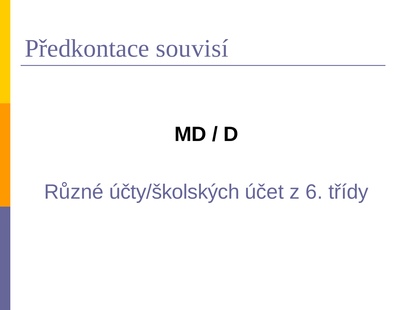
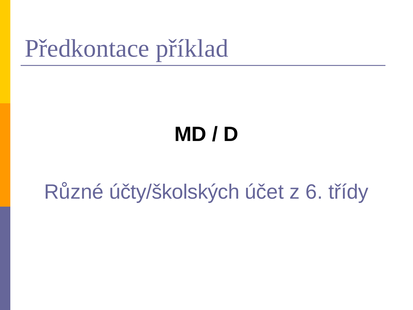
souvisí: souvisí -> příklad (192, 49)
